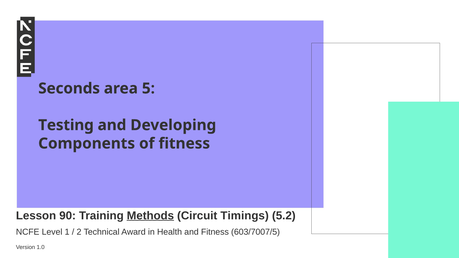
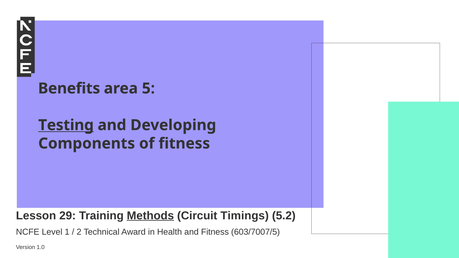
Seconds: Seconds -> Benefits (69, 88)
Testing underline: none -> present (66, 125)
90: 90 -> 29 (68, 216)
